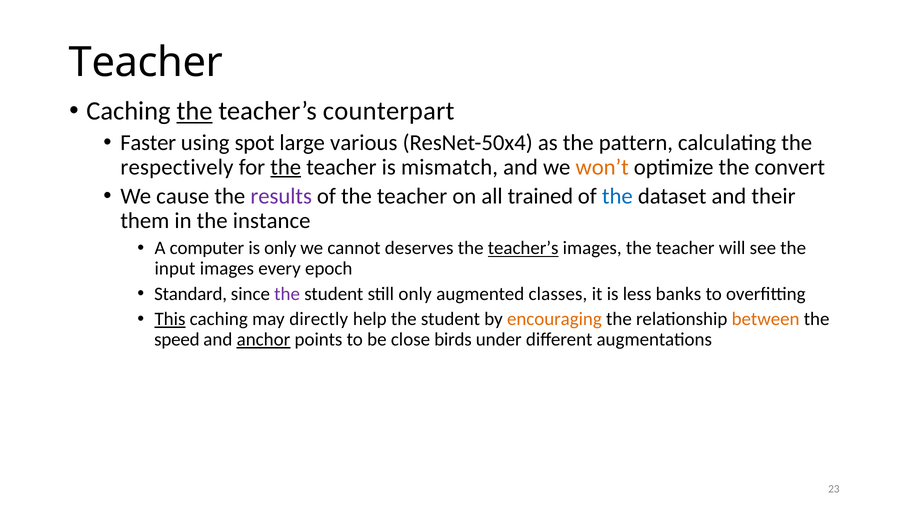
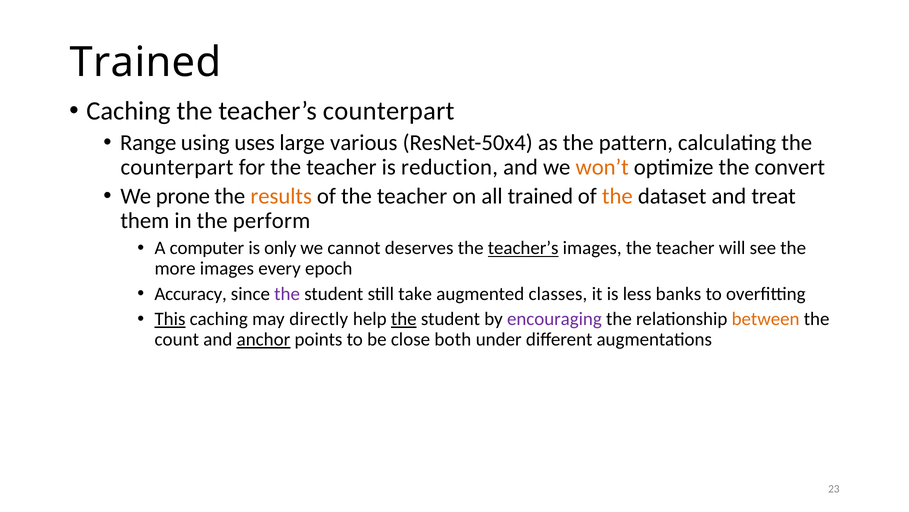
Teacher: Teacher -> Trained (146, 62)
the underline: present -> none (195, 111)
Faster: Faster -> Range (148, 142)
spot: spot -> uses (255, 142)
respectively: respectively -> counterpart (177, 167)
the underline: present -> none (286, 167)
mismatch: mismatch -> reduction (449, 167)
cause: cause -> prone (183, 196)
results colour: purple -> orange (281, 196)
the colour: blue -> orange (617, 196)
their: their -> treat (774, 196)
instance: instance -> perform (272, 221)
input: input -> more (175, 268)
Standard: Standard -> Accuracy (191, 294)
still only: only -> take (415, 294)
the underline: none -> present (404, 319)
encouraging colour: orange -> purple (554, 319)
speed: speed -> count (177, 339)
birds: birds -> both (453, 339)
